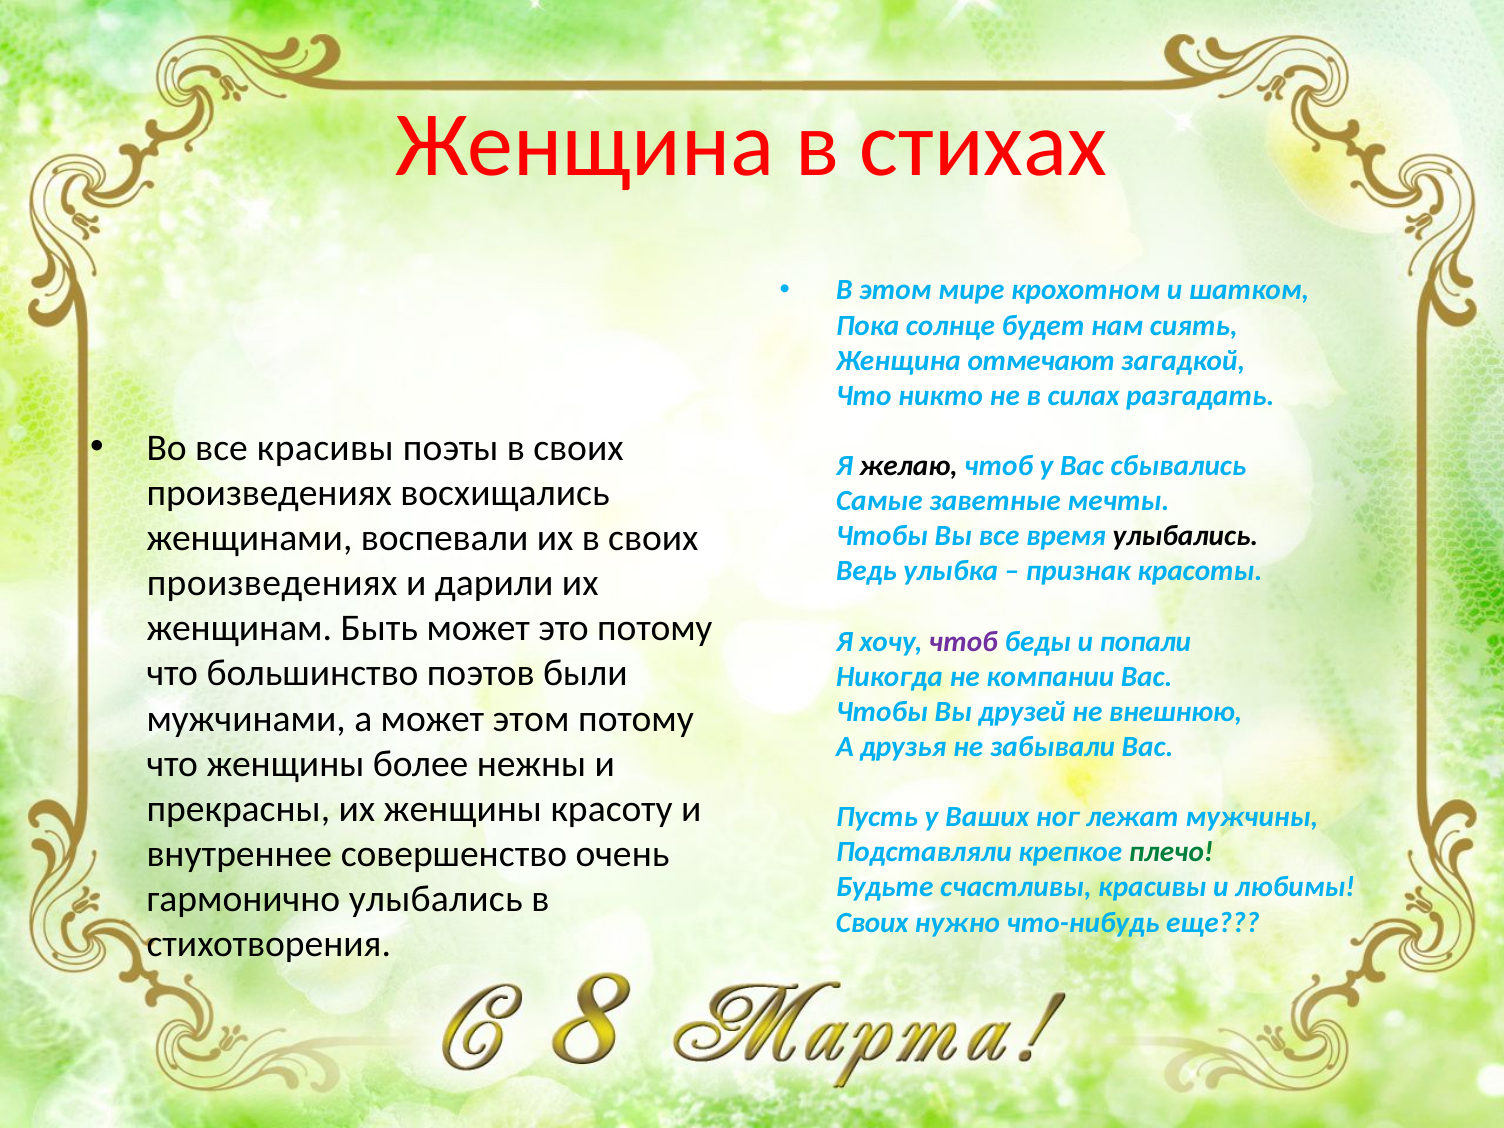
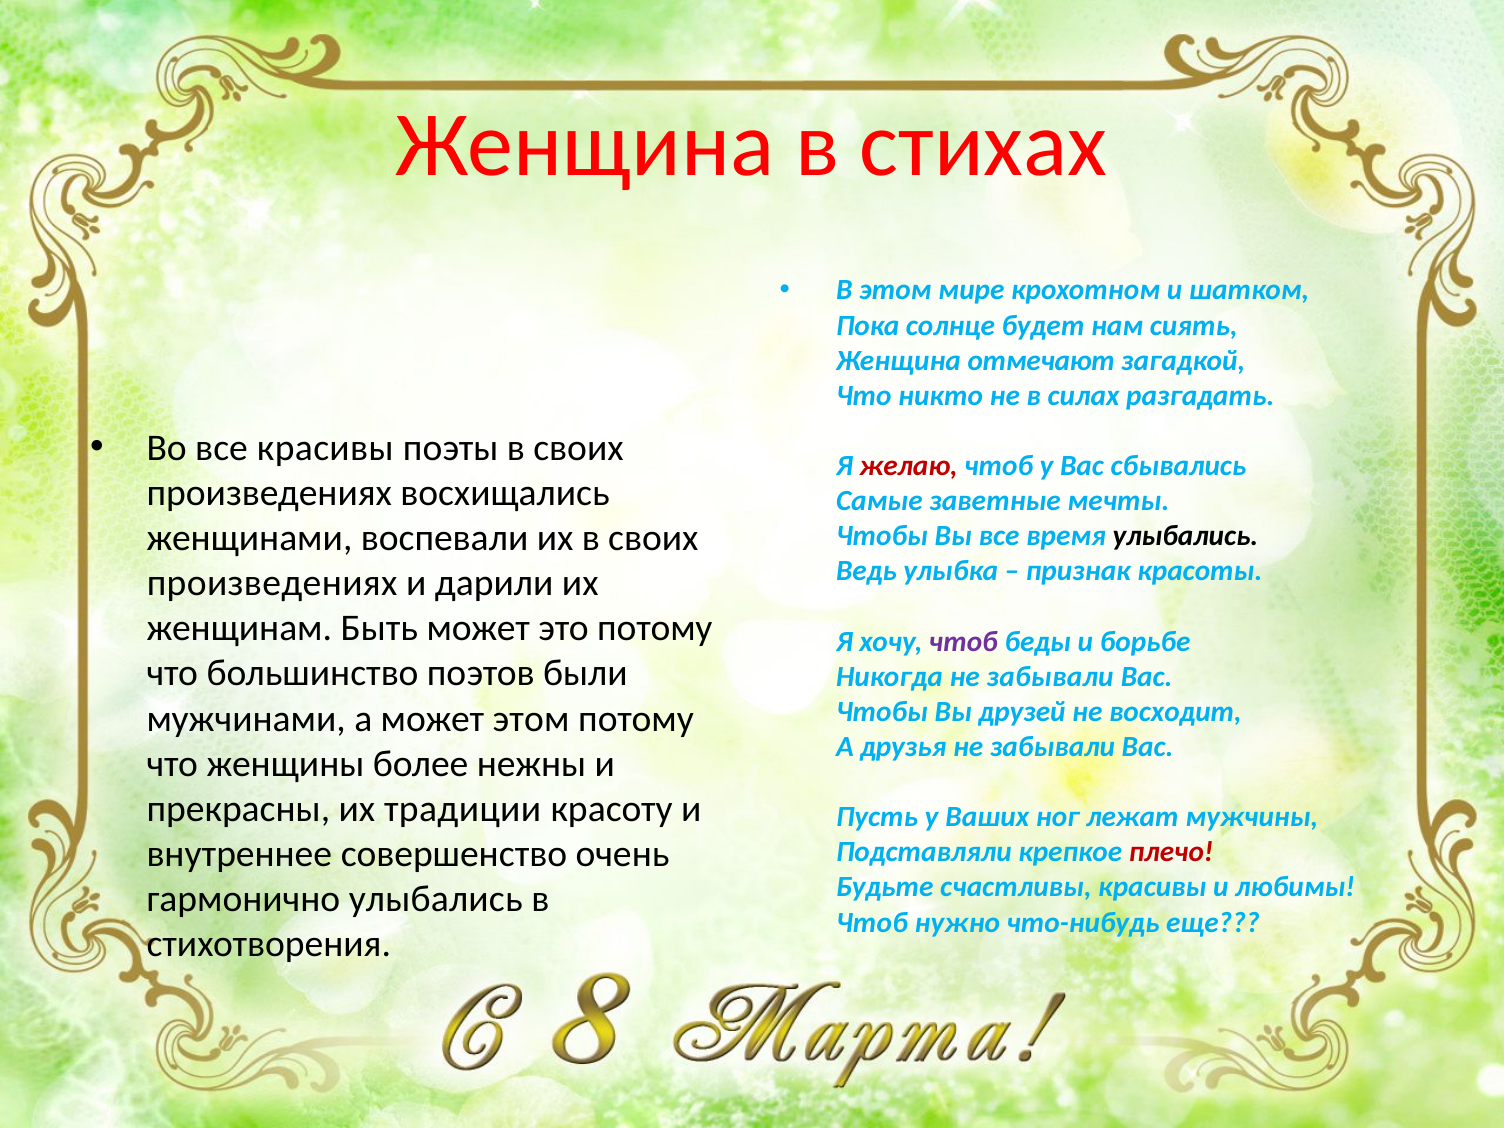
желаю colour: black -> red (908, 466)
попали: попали -> борьбе (1145, 641)
Никогда не компании: компании -> забывали (1050, 677)
внешнюю: внешнюю -> восходит (1175, 712)
их женщины: женщины -> традиции (463, 809)
плечо colour: green -> red (1171, 852)
Своих: Своих -> Чтоб (872, 922)
